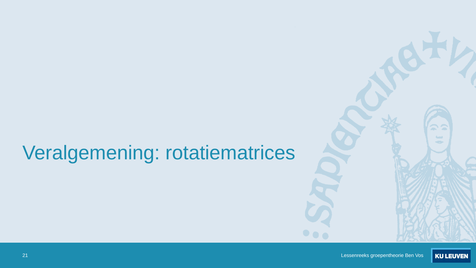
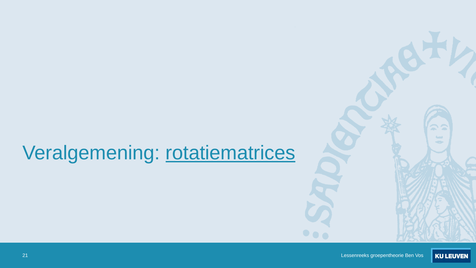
rotatiematrices underline: none -> present (231, 153)
